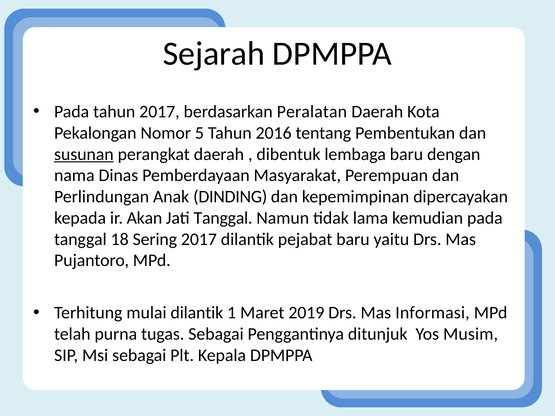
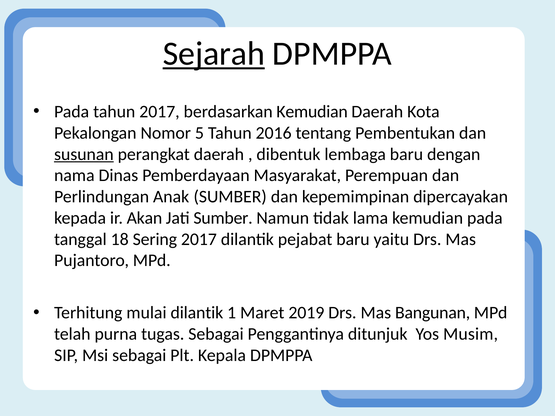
Sejarah underline: none -> present (214, 54)
berdasarkan Peralatan: Peralatan -> Kemudian (312, 112)
Anak DINDING: DINDING -> SUMBER (230, 197)
Jati Tanggal: Tanggal -> Sumber (223, 218)
Informasi: Informasi -> Bangunan (433, 313)
